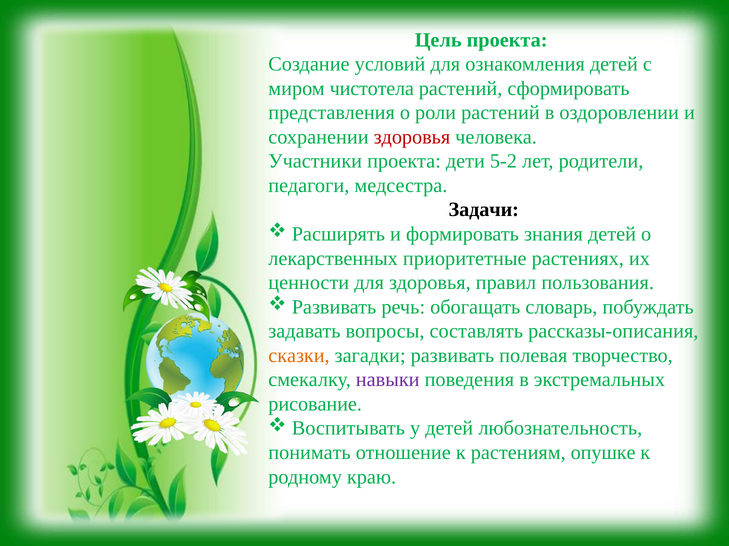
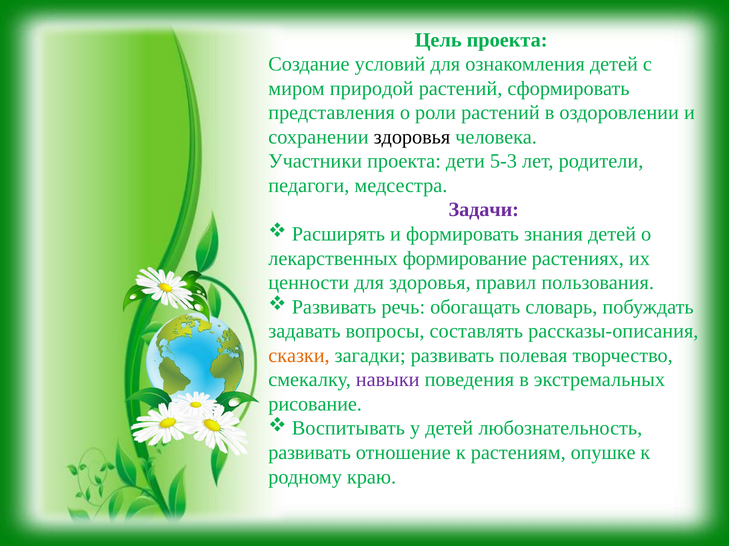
чистотела: чистотела -> природой (372, 89)
здоровья colour: red -> black (412, 137)
5-2: 5-2 -> 5-3 (503, 161)
Задачи colour: black -> purple (484, 210)
приоритетные: приоритетные -> формирование (465, 259)
понимать: понимать -> развивать (310, 453)
